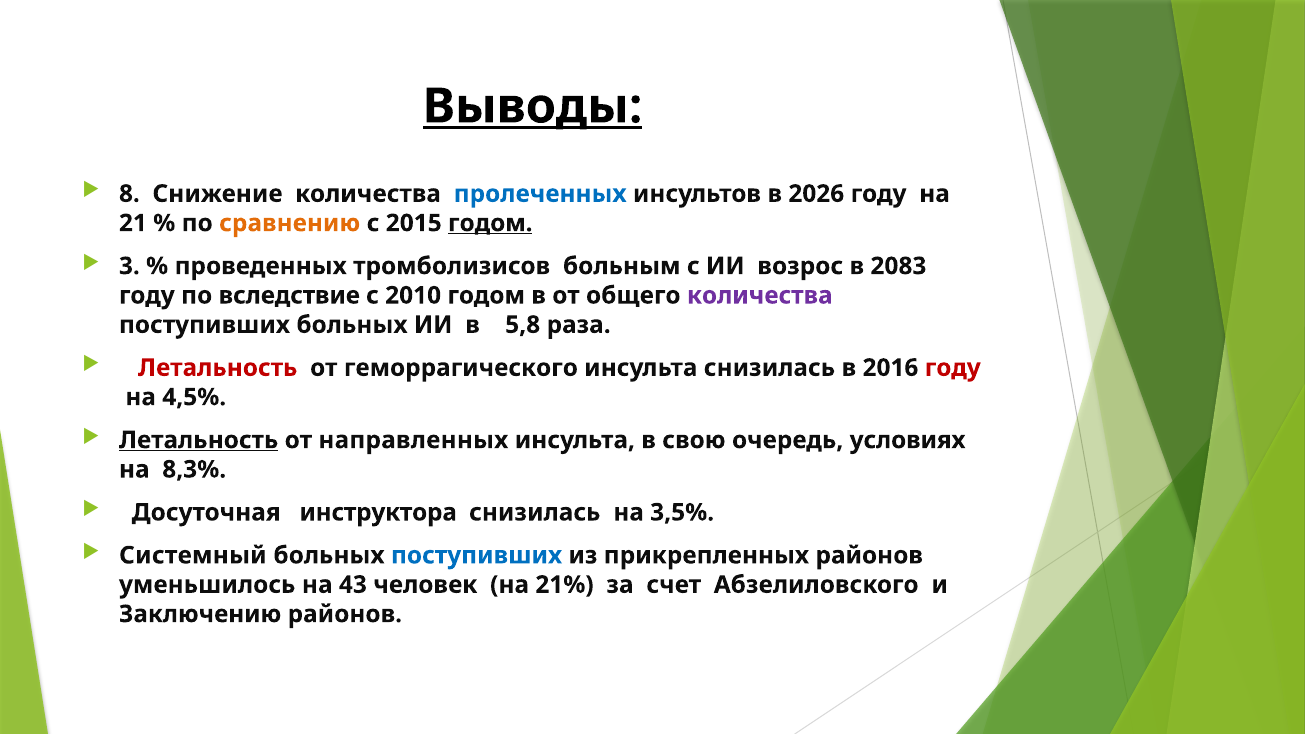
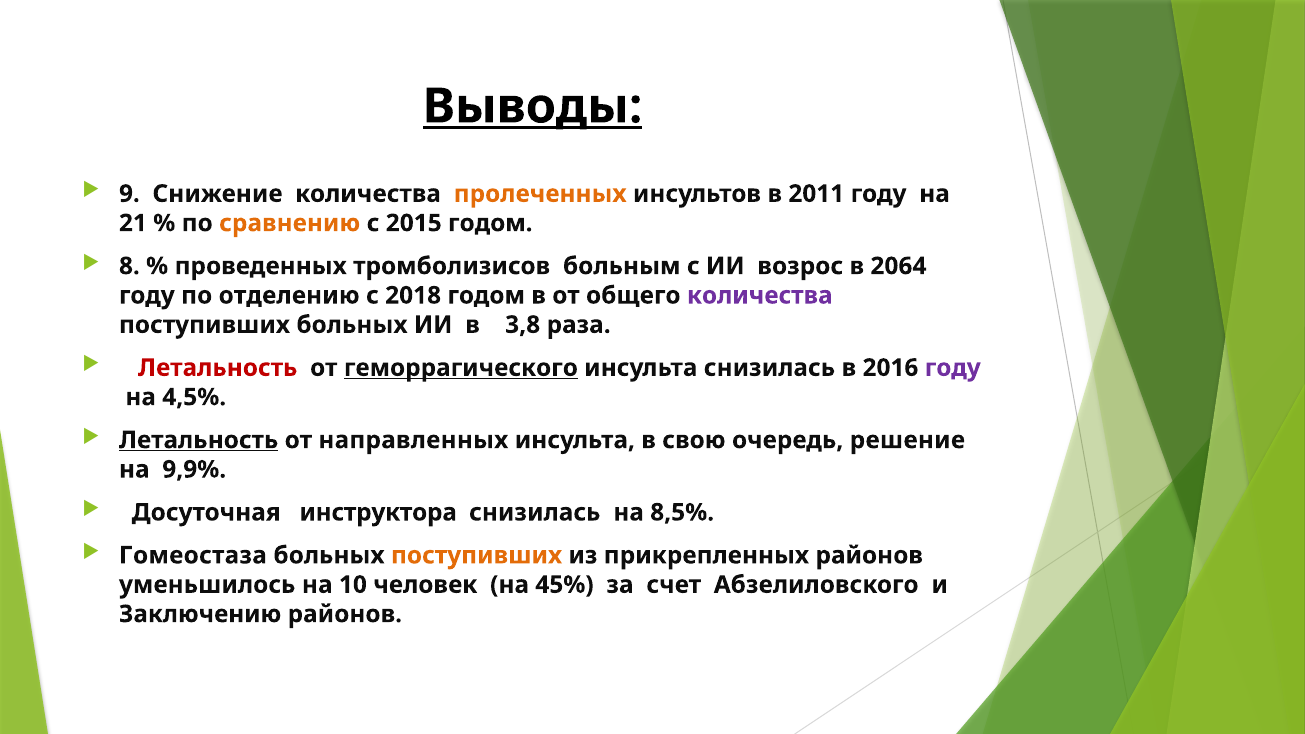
8: 8 -> 9 (129, 194)
пролеченных colour: blue -> orange (540, 194)
2026: 2026 -> 2011 (816, 194)
годом underline: present -> none (490, 223)
3: 3 -> 8 (129, 266)
2083: 2083 -> 2064 (898, 266)
вследствие: вследствие -> отделению (289, 295)
2010: 2010 -> 2018 (413, 295)
5,8: 5,8 -> 3,8 (523, 325)
геморрагического underline: none -> present (461, 368)
году colour: red -> purple (953, 368)
условиях: условиях -> решение (907, 440)
8,3%: 8,3% -> 9,9% (194, 470)
3,5%: 3,5% -> 8,5% (682, 512)
Системный: Системный -> Гомеостаза (193, 555)
поступивших colour: blue -> orange (477, 555)
43: 43 -> 10 (353, 585)
21%: 21% -> 45% (564, 585)
